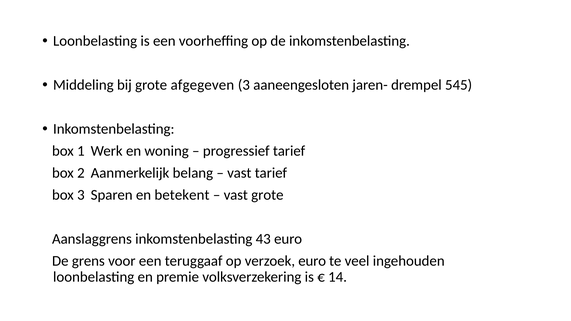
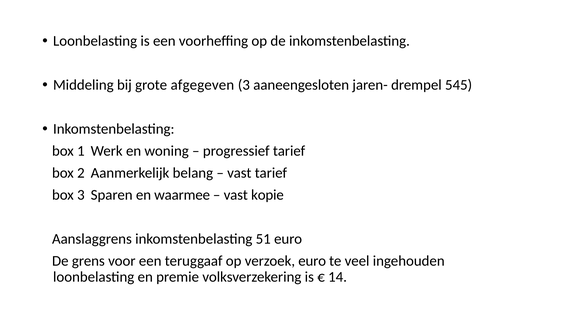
betekent: betekent -> waarmee (182, 195)
vast grote: grote -> kopie (267, 195)
43: 43 -> 51 (263, 239)
